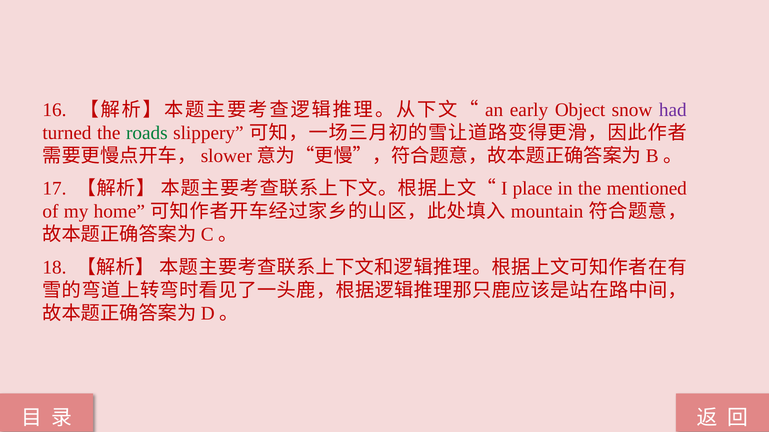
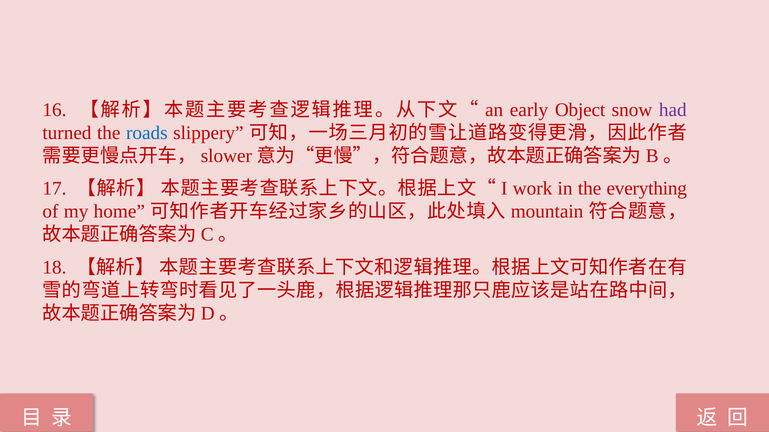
roads colour: green -> blue (147, 133)
place: place -> work (533, 189)
mentioned: mentioned -> everything (647, 189)
